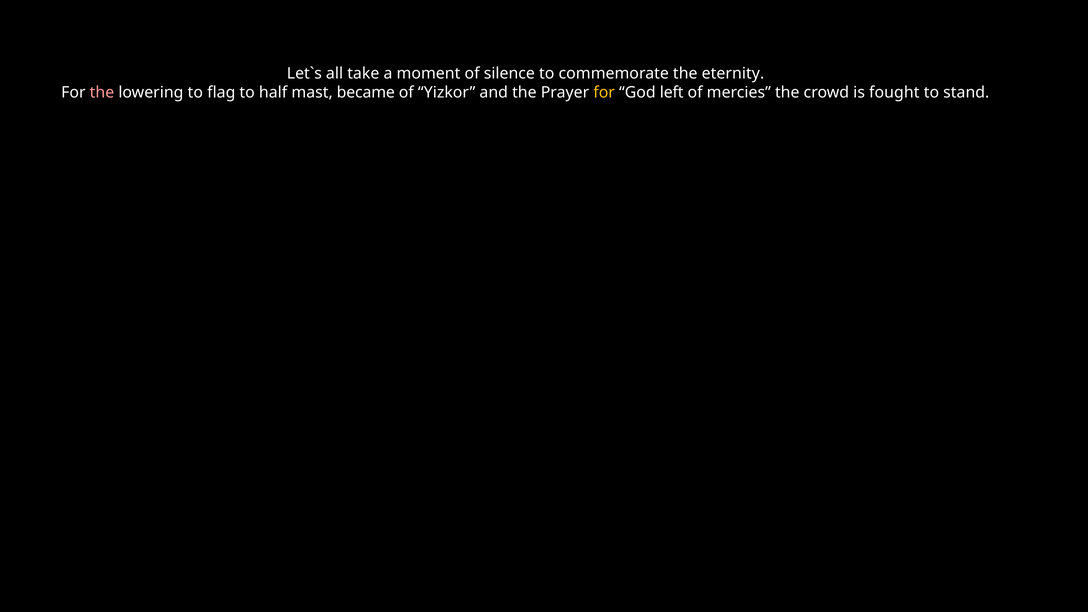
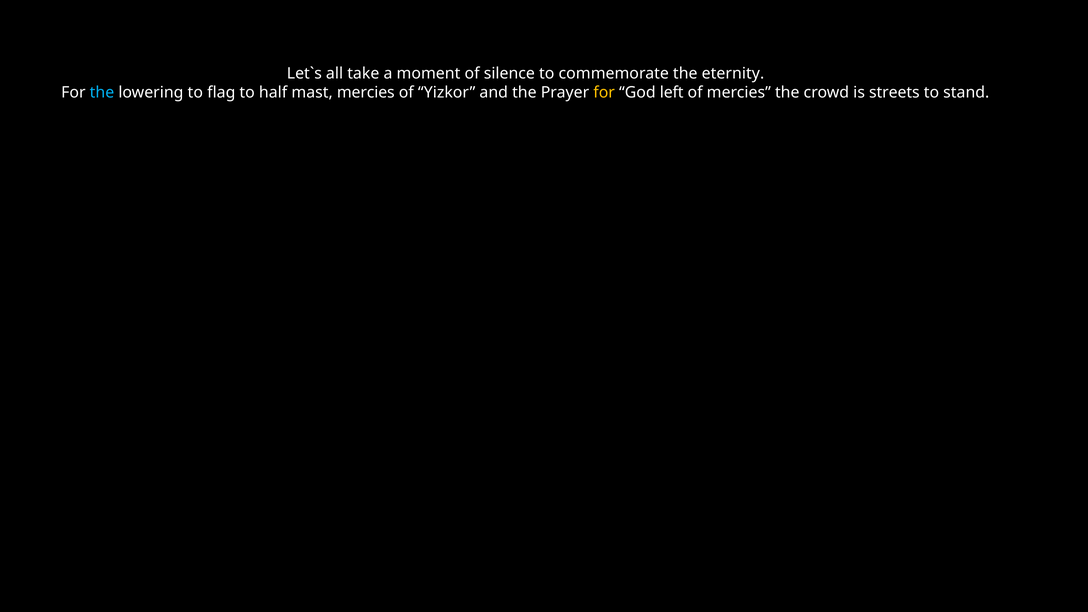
the colour: pink -> light blue (102, 93)
mast became: became -> mercies (366, 93)
fought: fought -> streets (894, 93)
